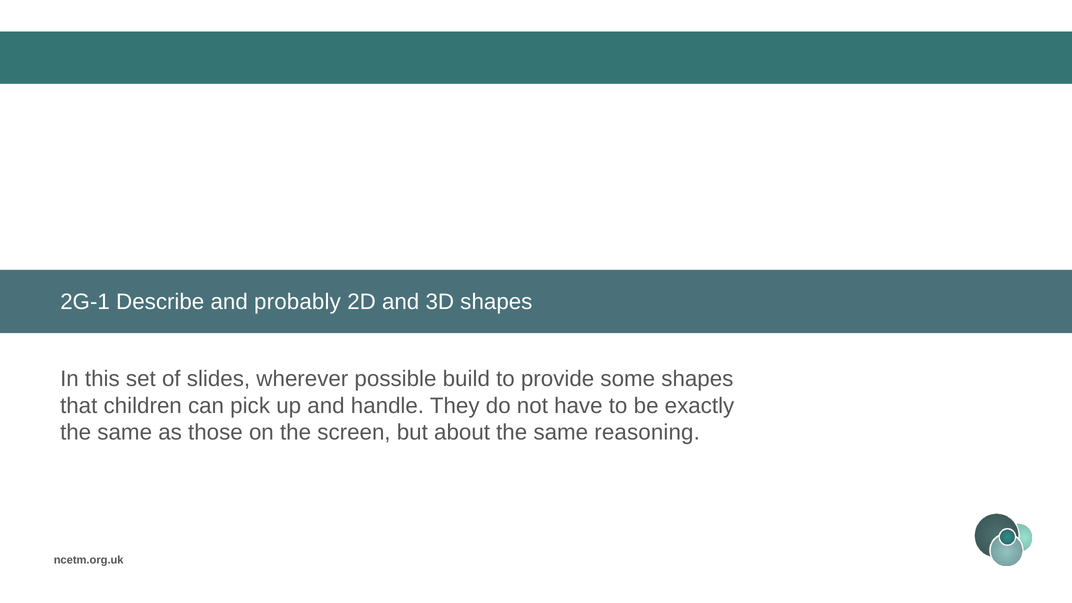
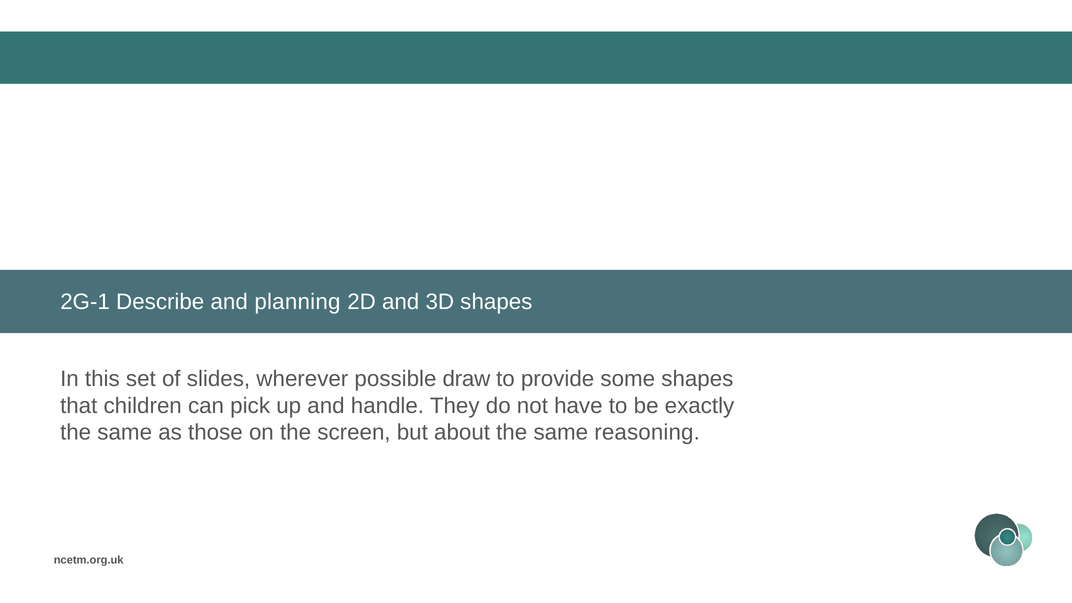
probably: probably -> planning (297, 302)
build: build -> draw (466, 379)
